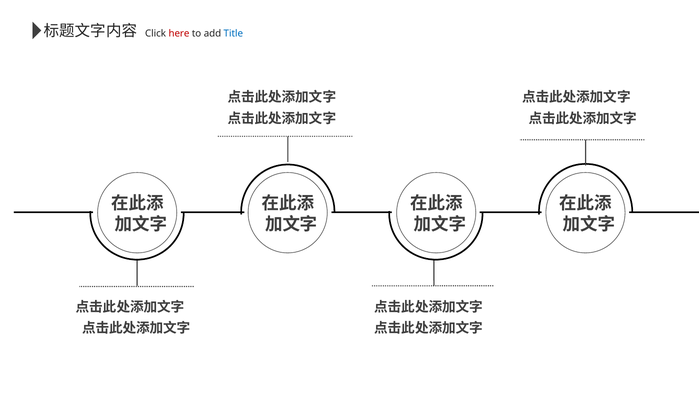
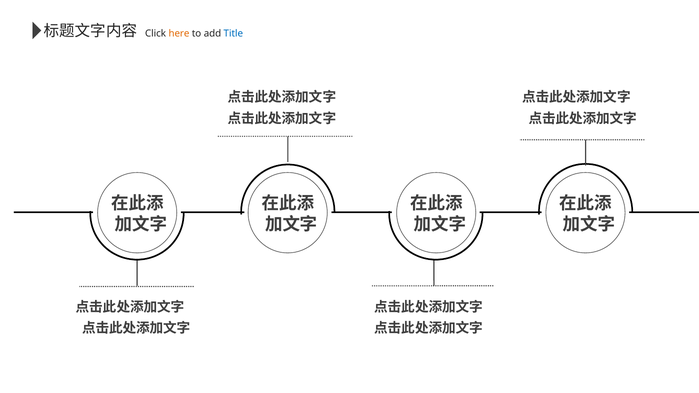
here colour: red -> orange (179, 34)
